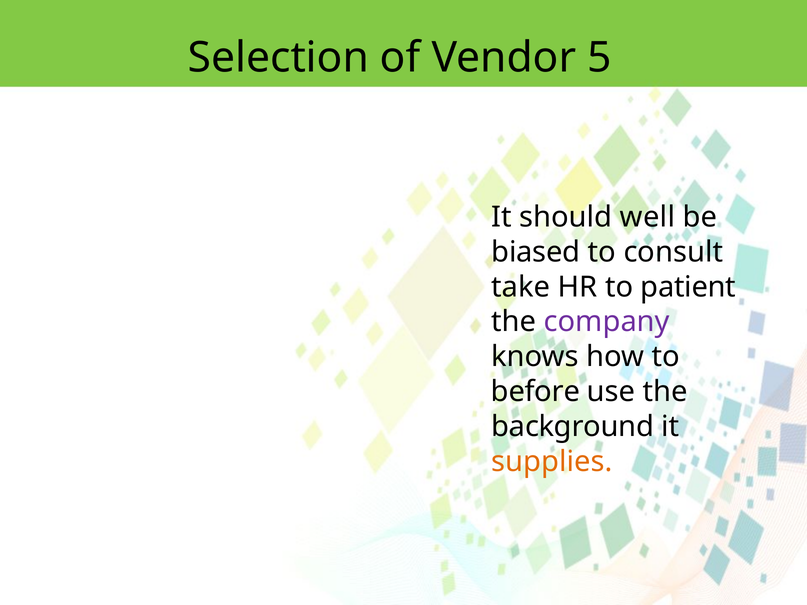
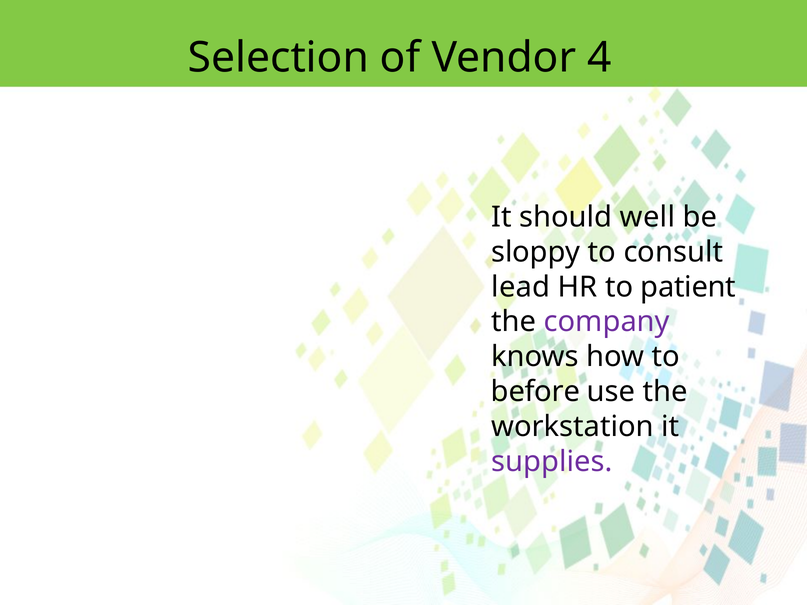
5: 5 -> 4 (599, 58)
biased: biased -> sloppy (536, 252)
take: take -> lead (521, 287)
background: background -> workstation (573, 427)
supplies colour: orange -> purple (552, 462)
